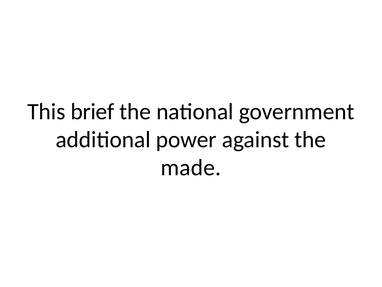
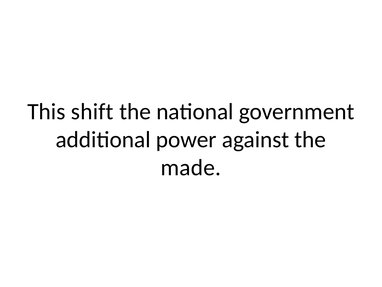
brief: brief -> shift (92, 111)
